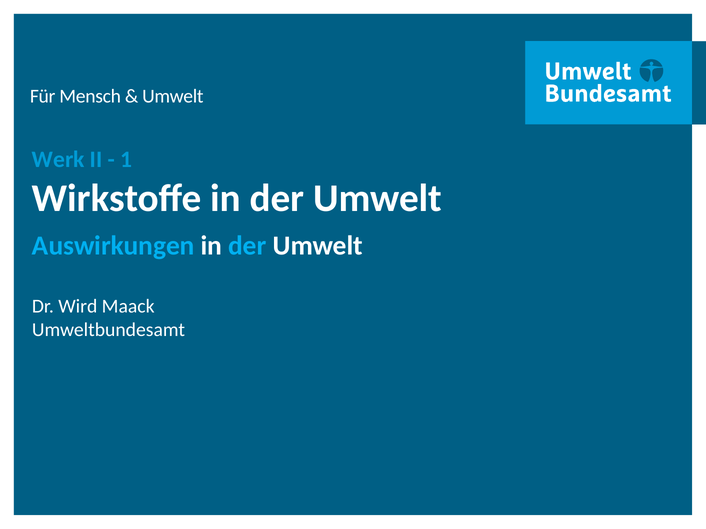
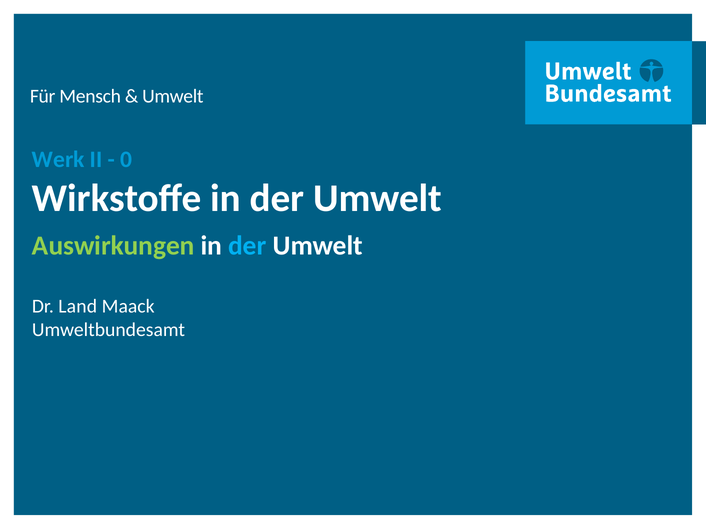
1: 1 -> 0 (126, 160)
Auswirkungen colour: light blue -> light green (113, 246)
Wird: Wird -> Land (78, 306)
